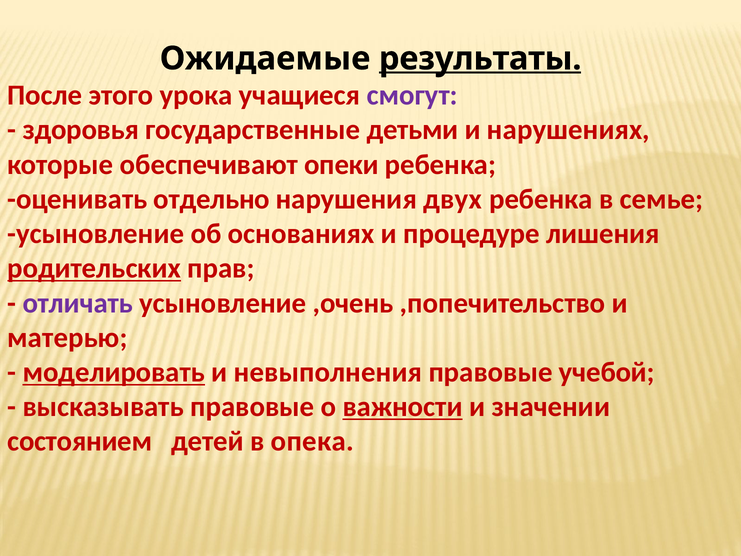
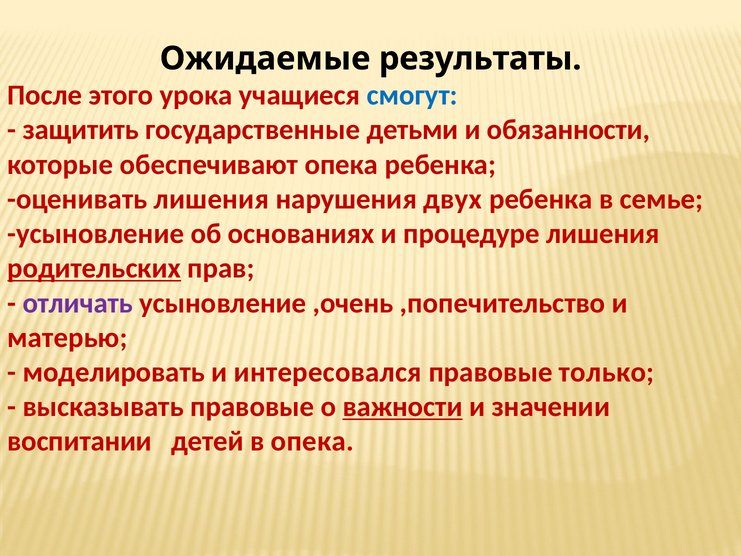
результаты underline: present -> none (480, 59)
смогут colour: purple -> blue (412, 95)
здоровья: здоровья -> защитить (81, 130)
нарушениях: нарушениях -> обязанности (569, 130)
обеспечивают опеки: опеки -> опека (341, 164)
оценивать отдельно: отдельно -> лишения (211, 199)
моделировать underline: present -> none (114, 372)
невыполнения: невыполнения -> интересовался (328, 372)
учебой: учебой -> только (607, 372)
состоянием: состоянием -> воспитании (80, 441)
